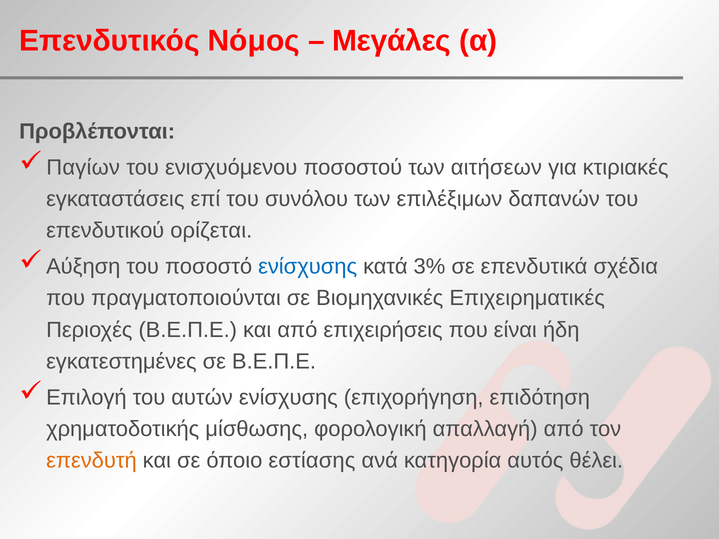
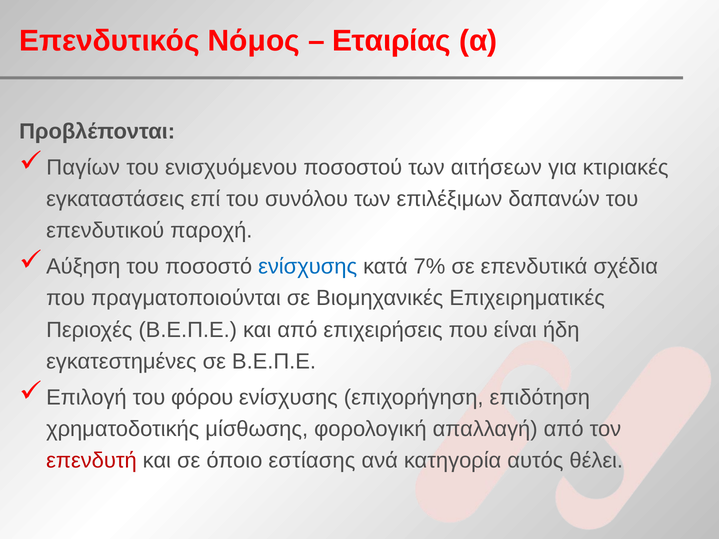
Μεγάλες: Μεγάλες -> Εταιρίας (392, 41)
ορίζεται: ορίζεται -> παροχή (211, 231)
3%: 3% -> 7% (429, 267)
αυτών: αυτών -> φόρου (202, 398)
επενδυτή colour: orange -> red (91, 461)
